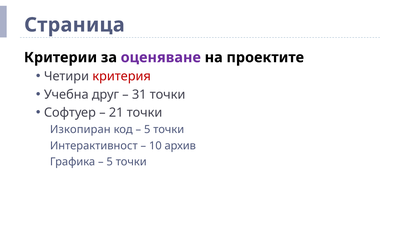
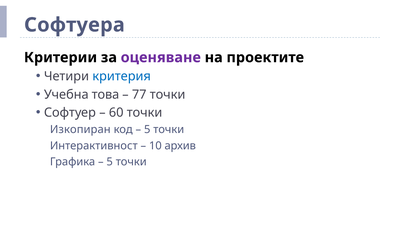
Страница: Страница -> Софтуера (74, 25)
критерия colour: red -> blue (122, 76)
друг: друг -> това (105, 95)
31: 31 -> 77 (139, 95)
21: 21 -> 60 (116, 113)
